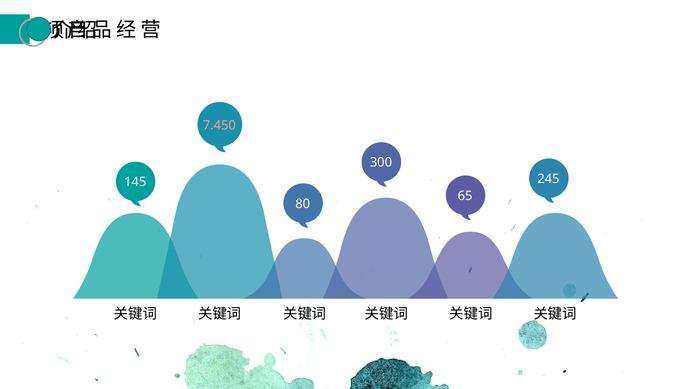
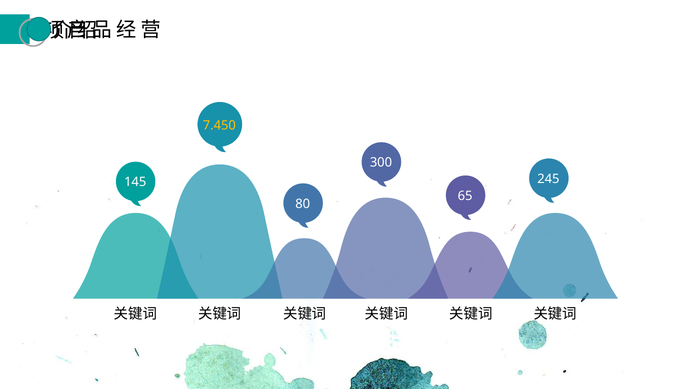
7.450 colour: pink -> yellow (219, 125)
